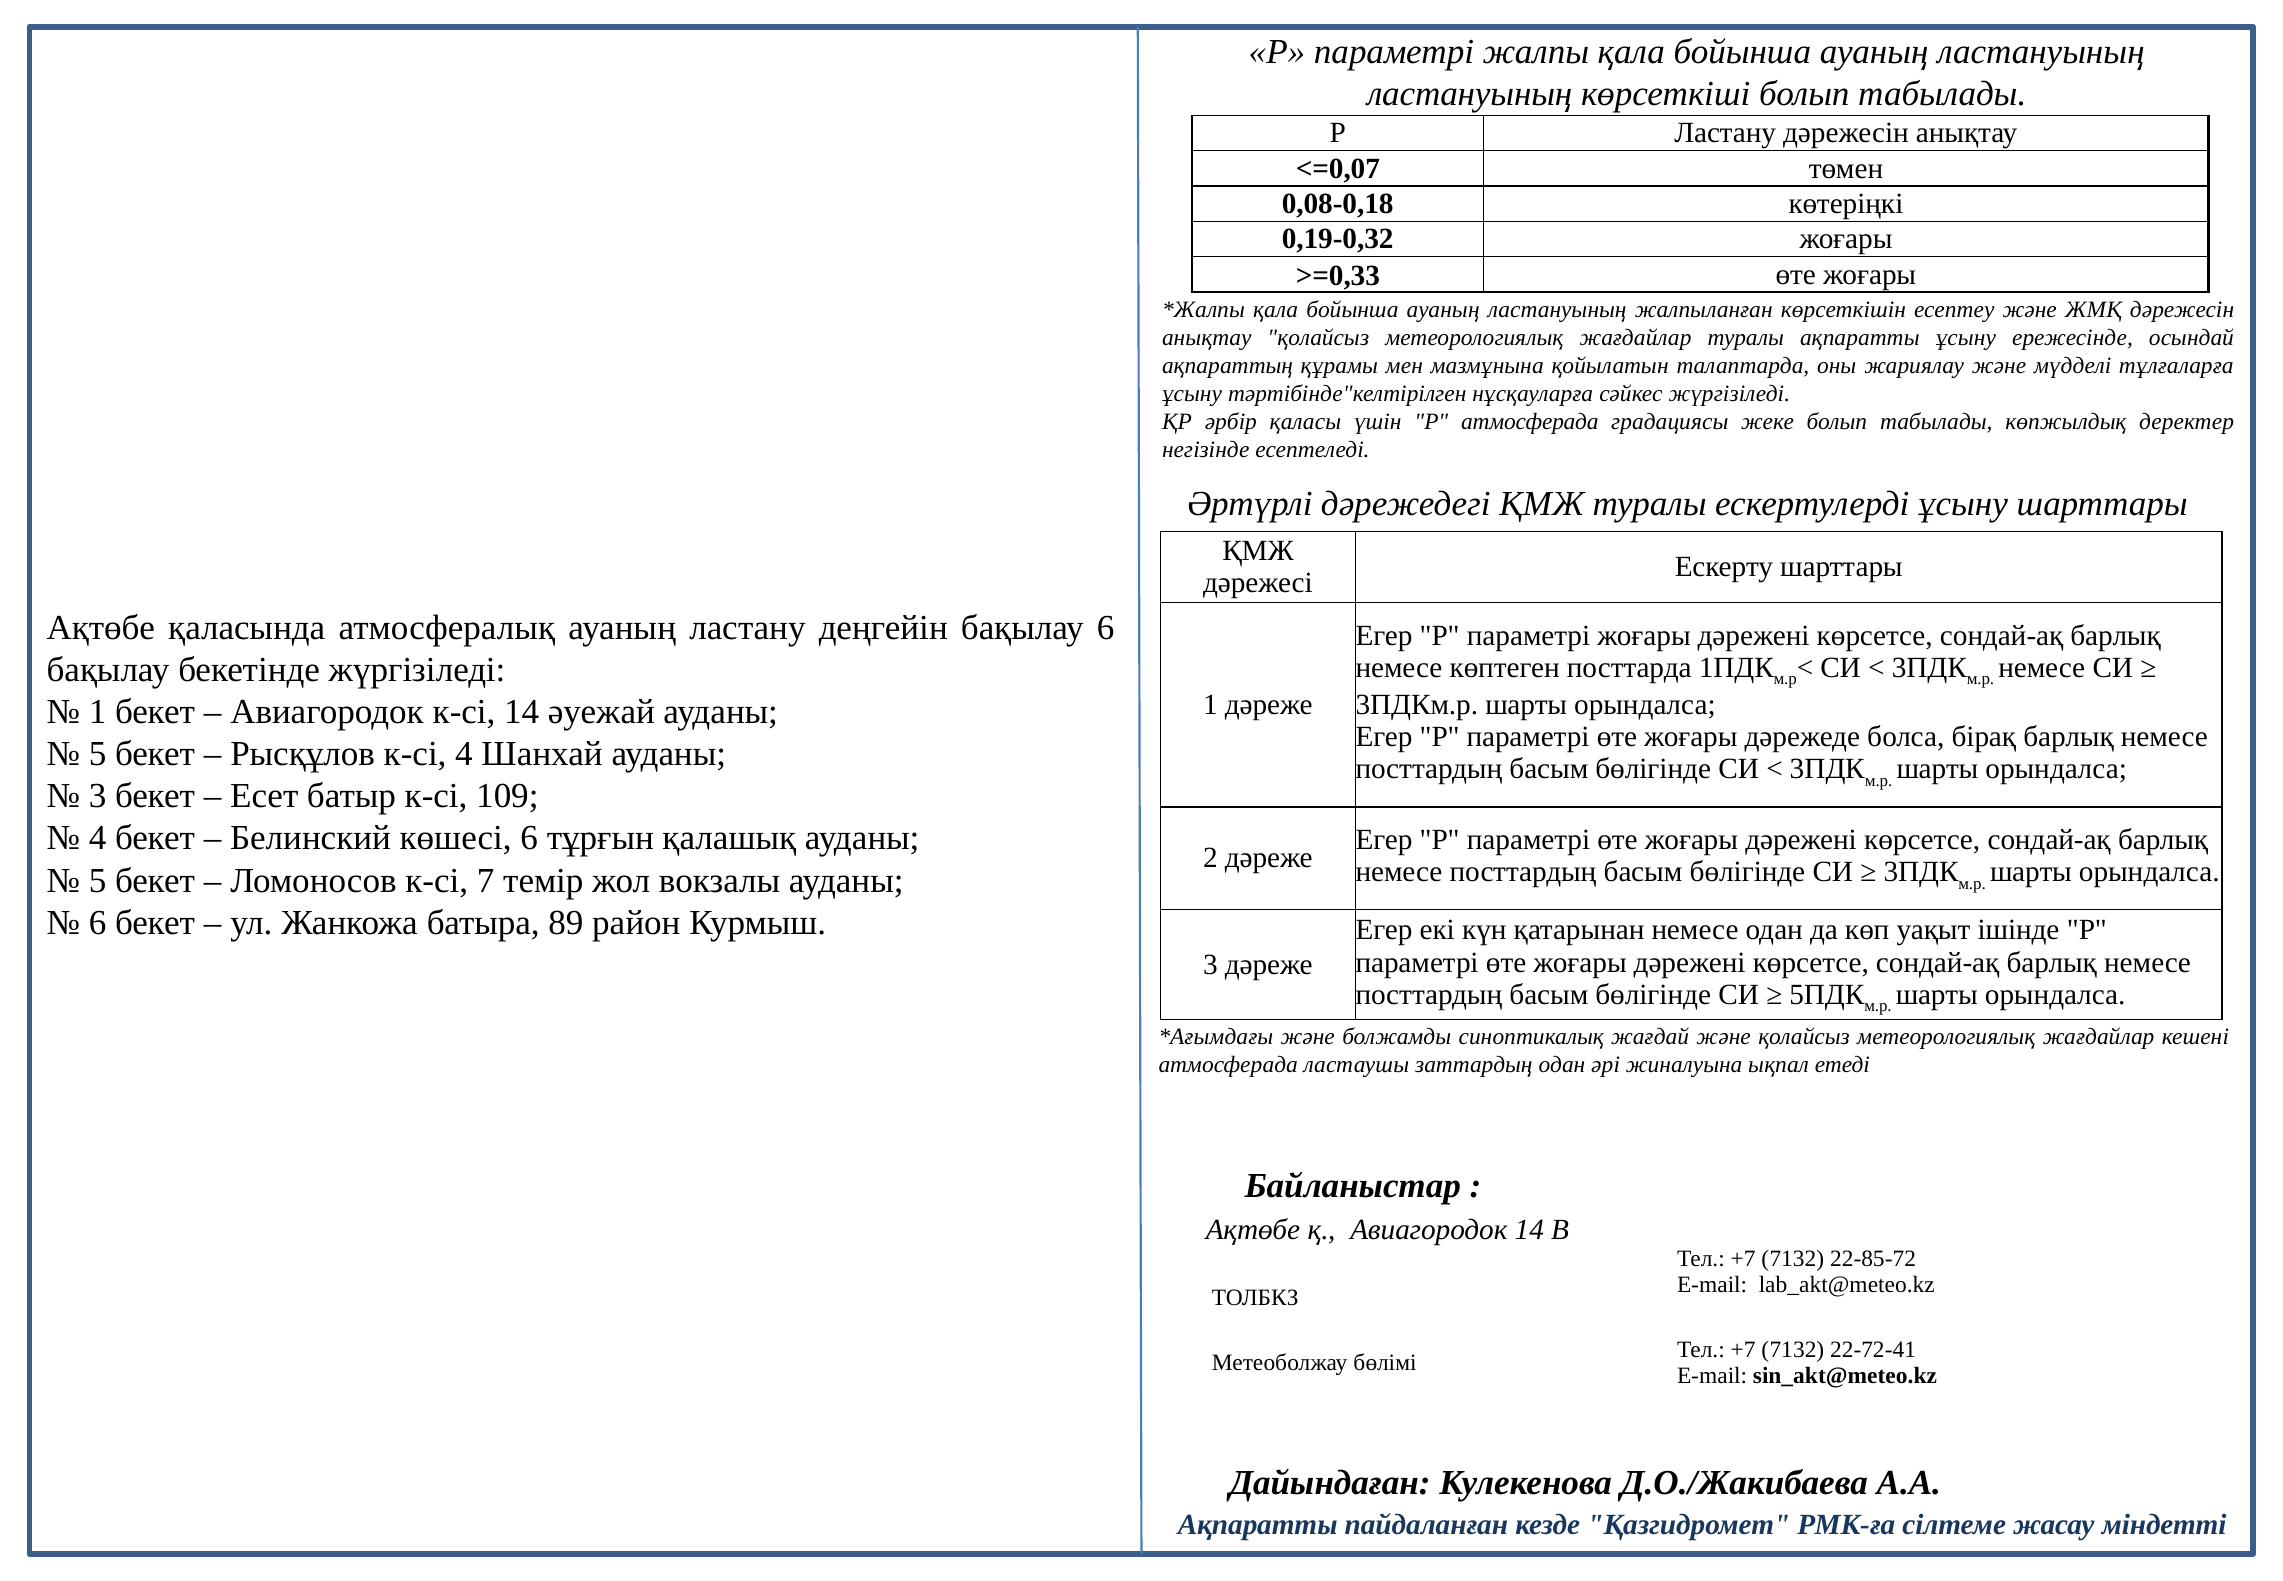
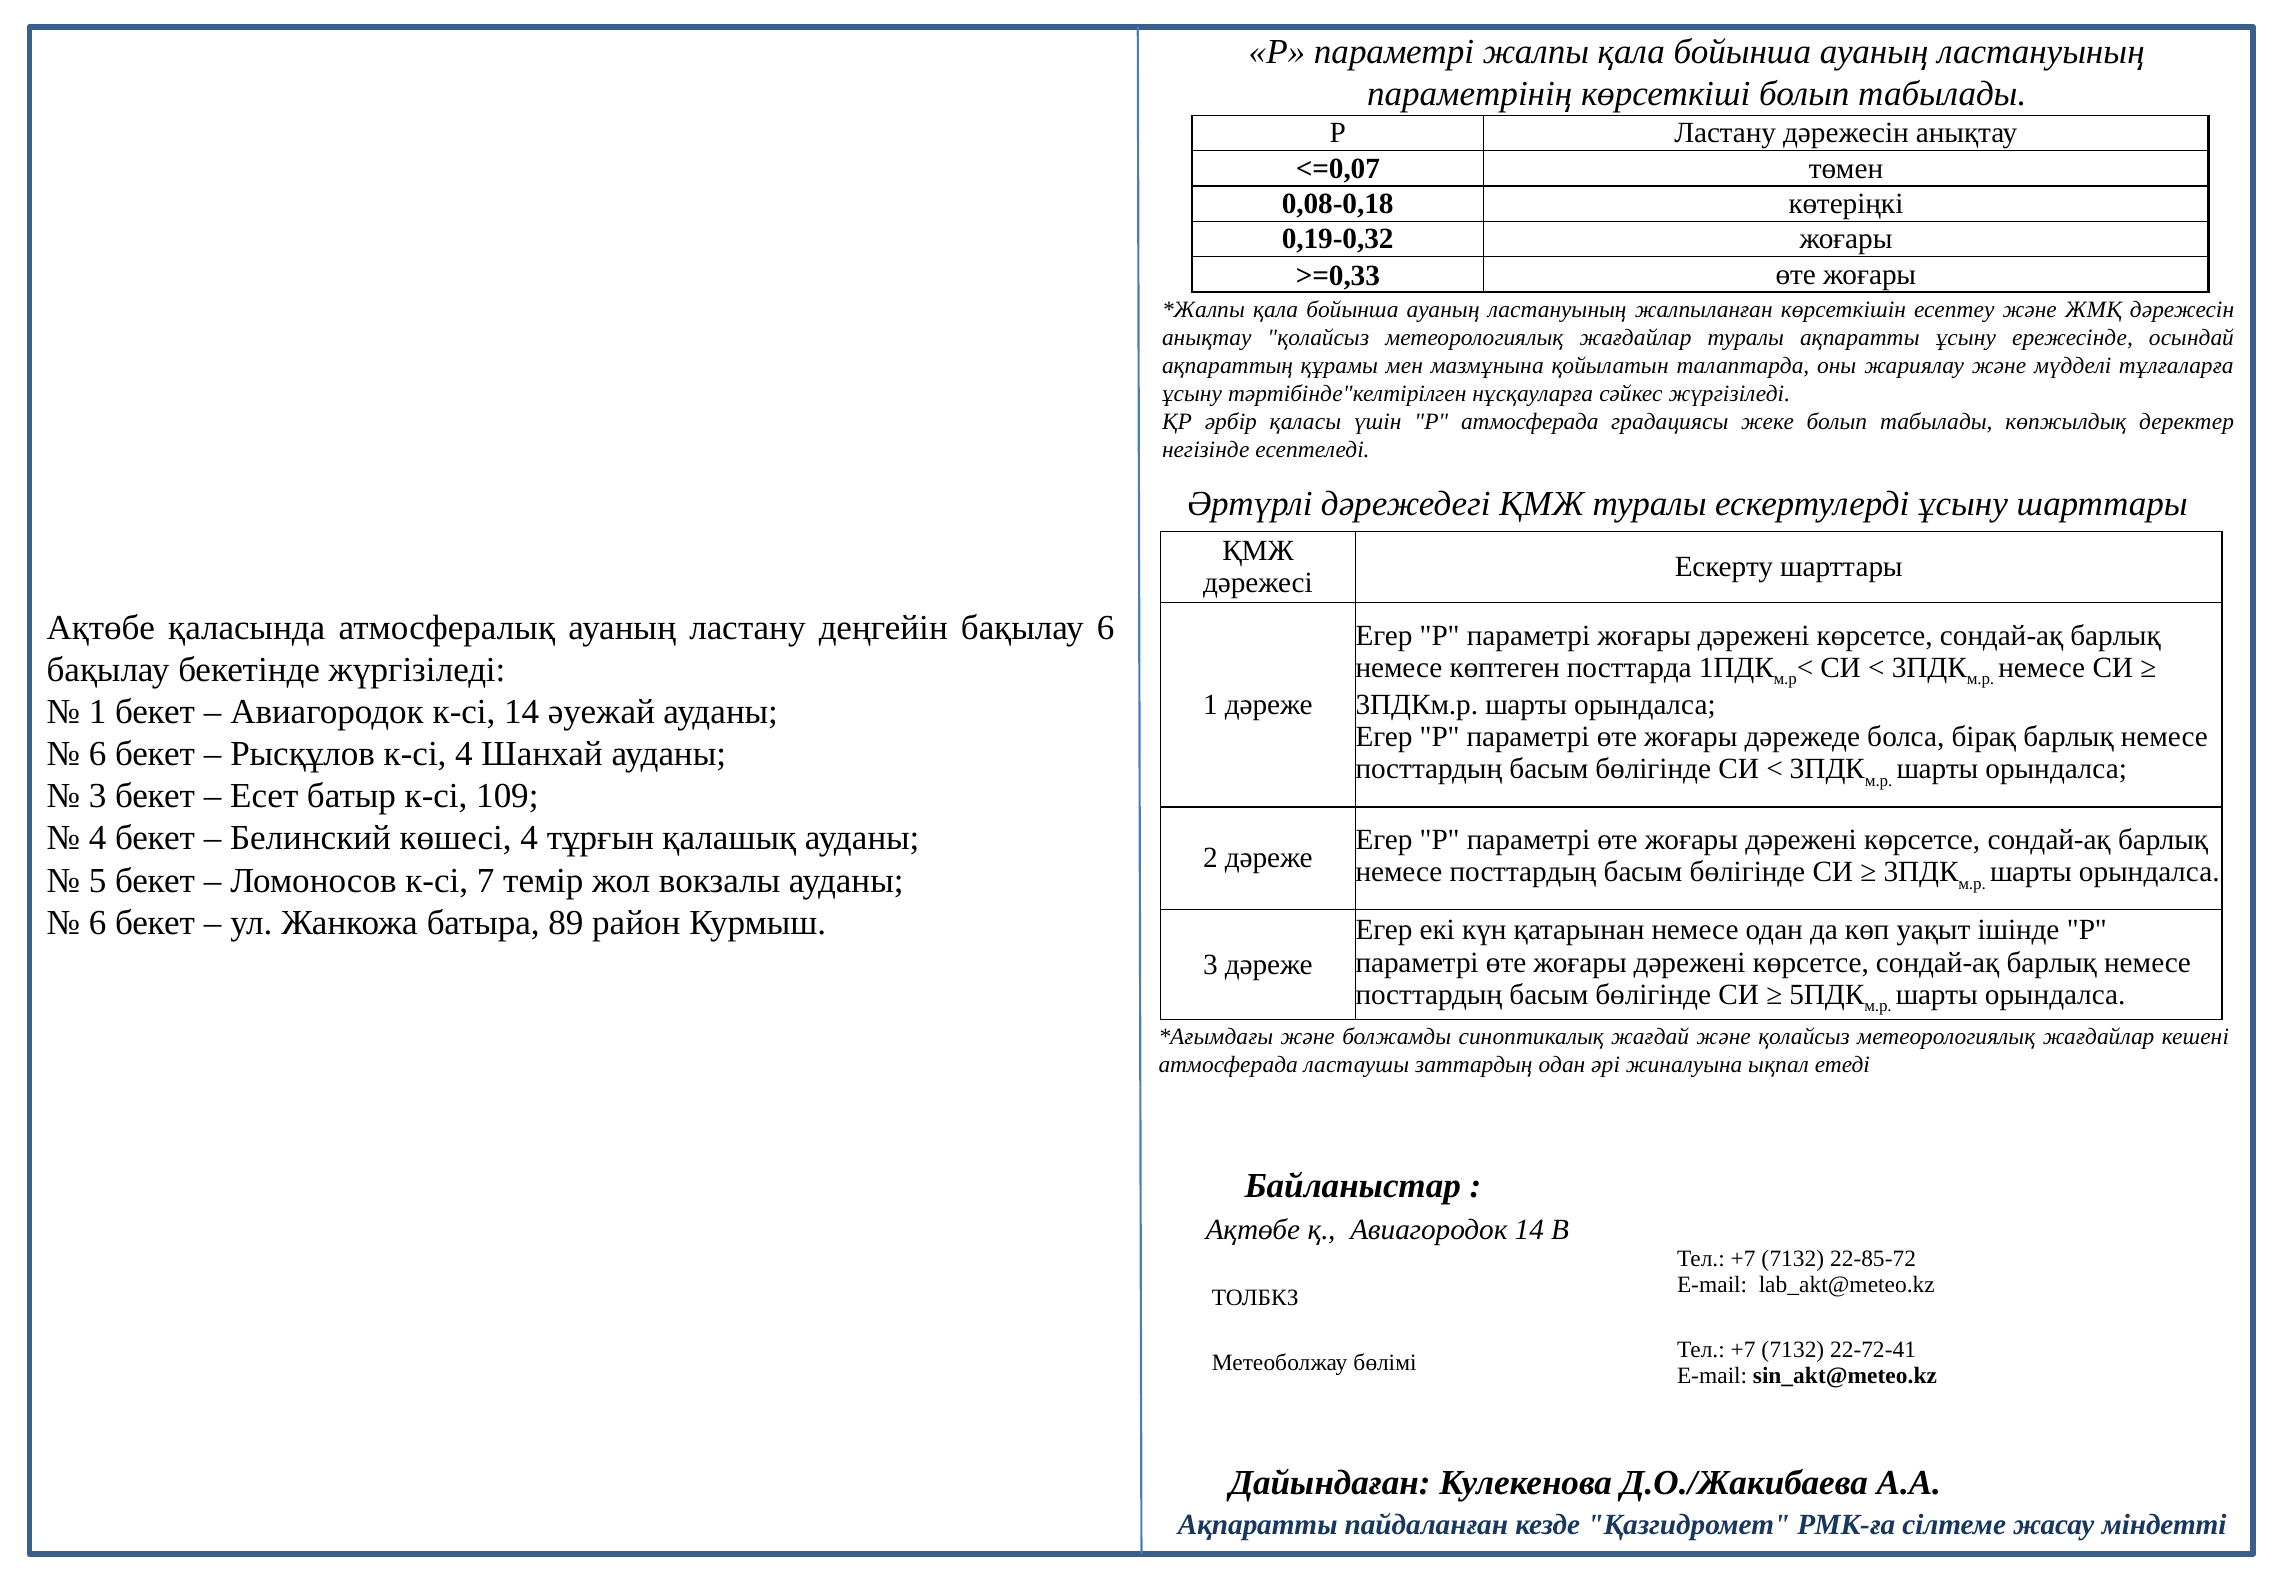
ластануының: ластануының -> параметрінің (1470, 94)
5: 5 -> 6 (98, 754)
көшесі 6: 6 -> 4 (529, 838)
